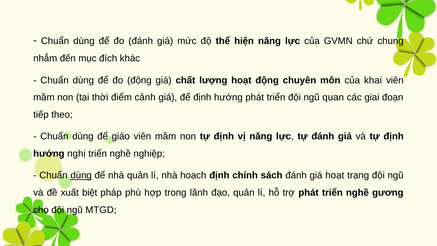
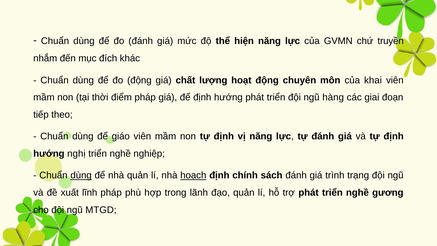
chung: chung -> truyền (391, 41)
điểm cảnh: cảnh -> pháp (145, 97)
quan: quan -> hàng (333, 97)
hoạch underline: none -> present (193, 175)
giá hoạt: hoạt -> trình (335, 175)
biệt: biệt -> lĩnh (90, 193)
